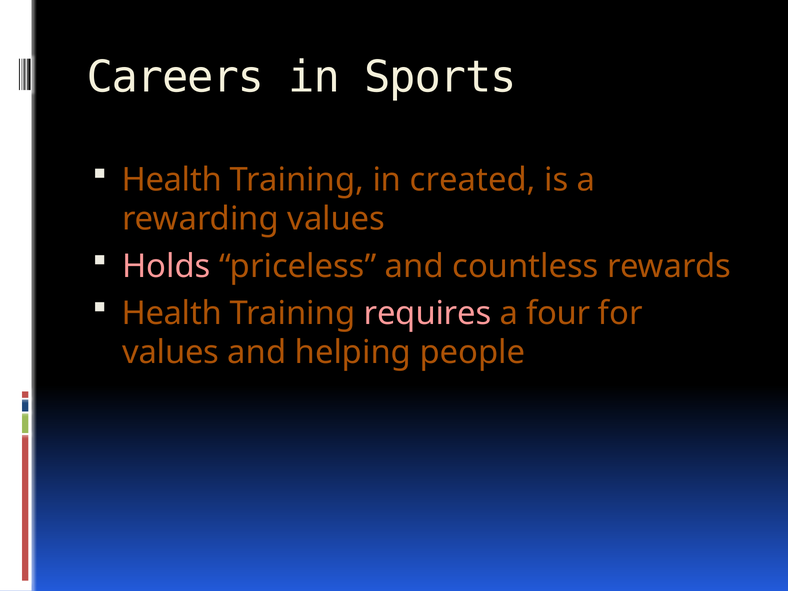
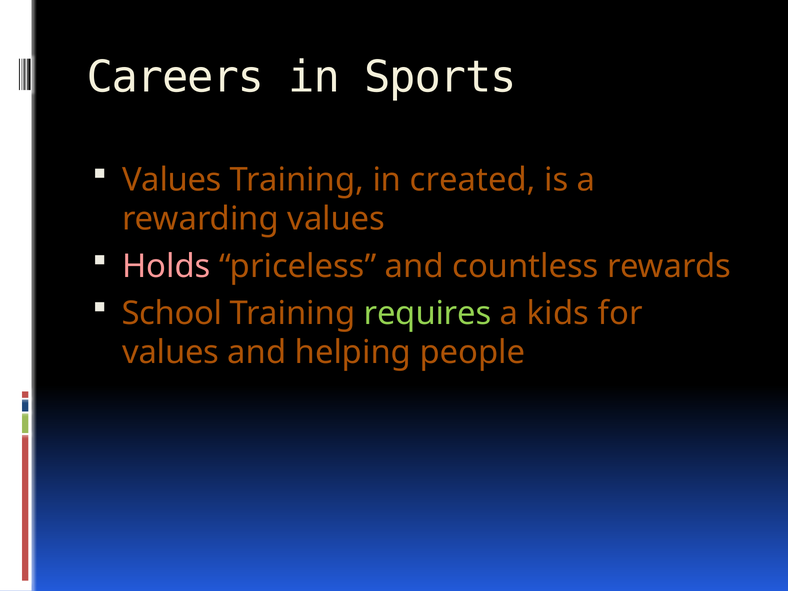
Health: Health -> Values (172, 180)
Health: Health -> School (172, 313)
requires colour: pink -> light green (428, 313)
four: four -> kids (558, 313)
